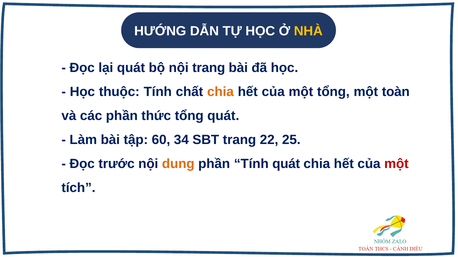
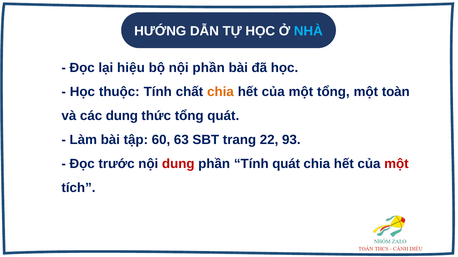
NHÀ colour: yellow -> light blue (308, 31)
lại quát: quát -> hiệu (131, 68)
nội trang: trang -> phần (209, 68)
các phần: phần -> dung (122, 116)
34: 34 -> 63 (181, 140)
25: 25 -> 93 (291, 140)
dung colour: orange -> red (178, 164)
